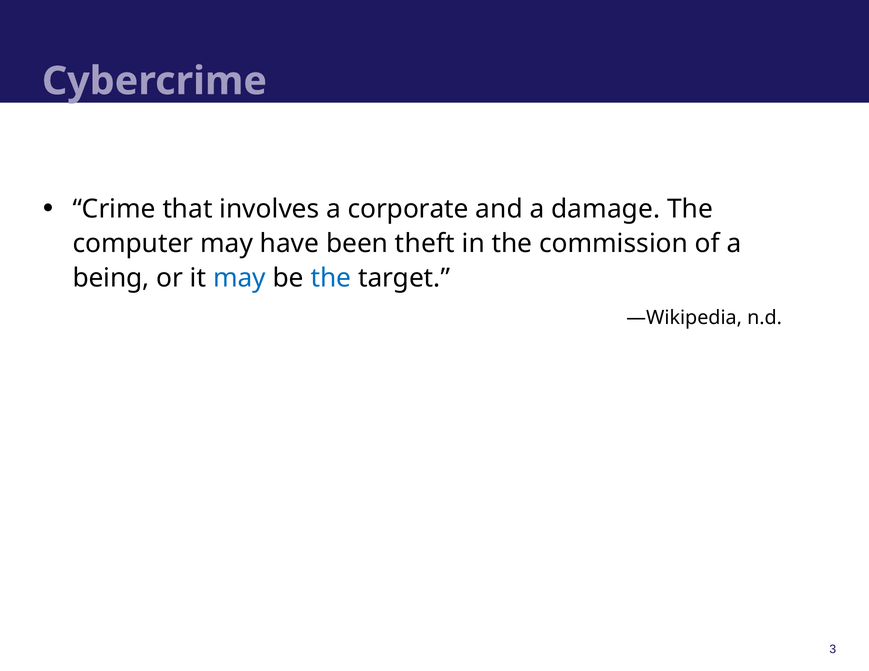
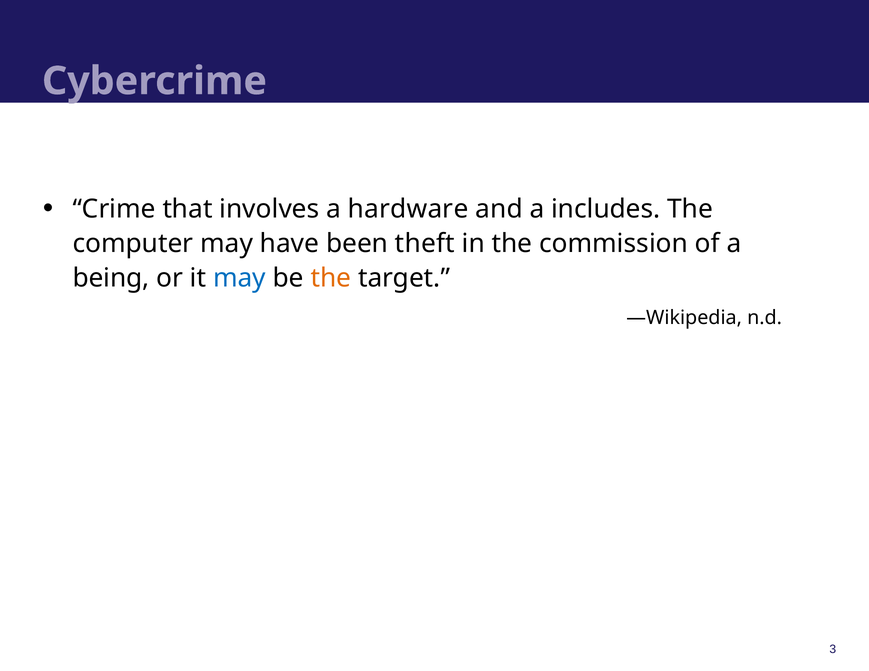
corporate: corporate -> hardware (408, 209)
damage: damage -> includes (606, 209)
the colour: blue -> orange (331, 279)
